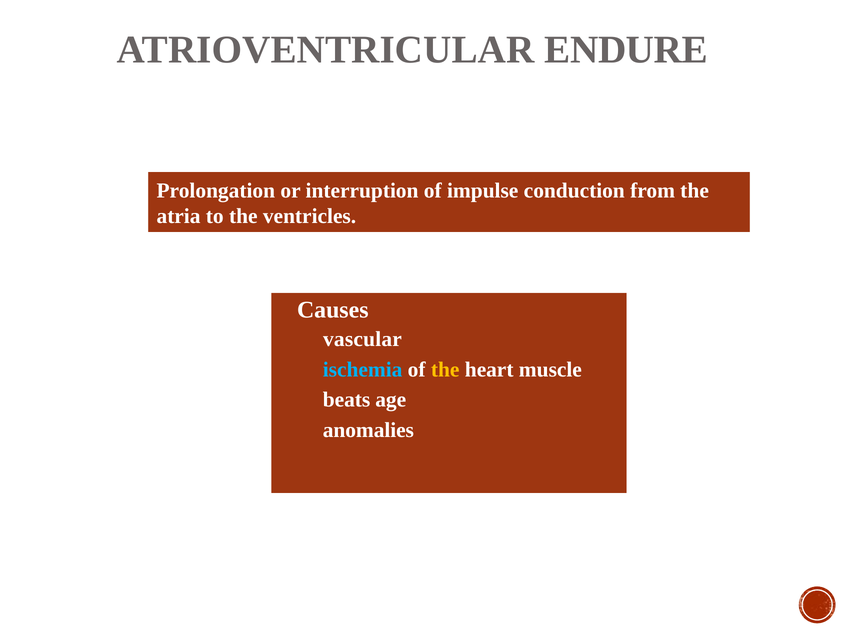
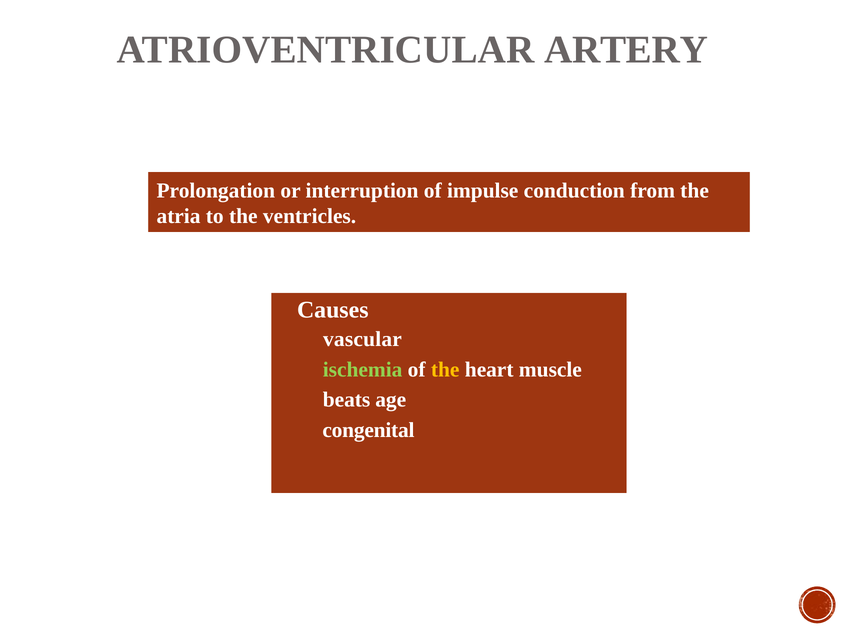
ENDURE: ENDURE -> ARTERY (626, 50)
ischemia colour: light blue -> light green (363, 369)
anomalies: anomalies -> congenital (368, 430)
